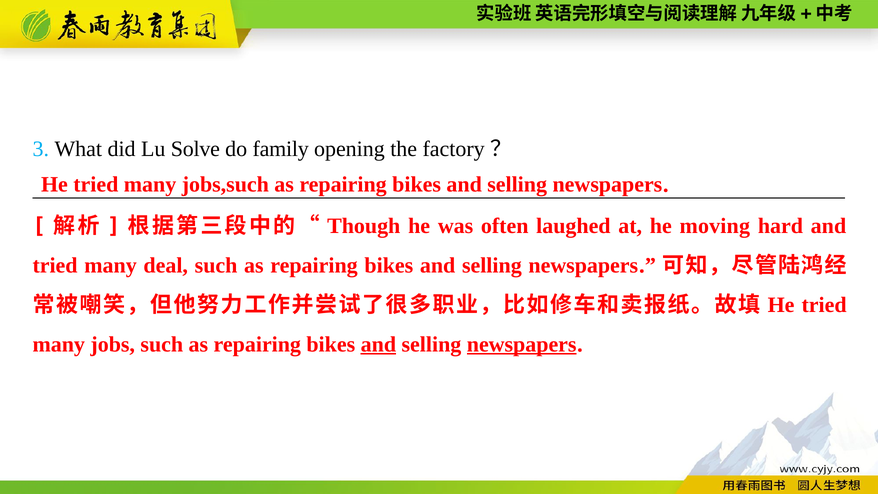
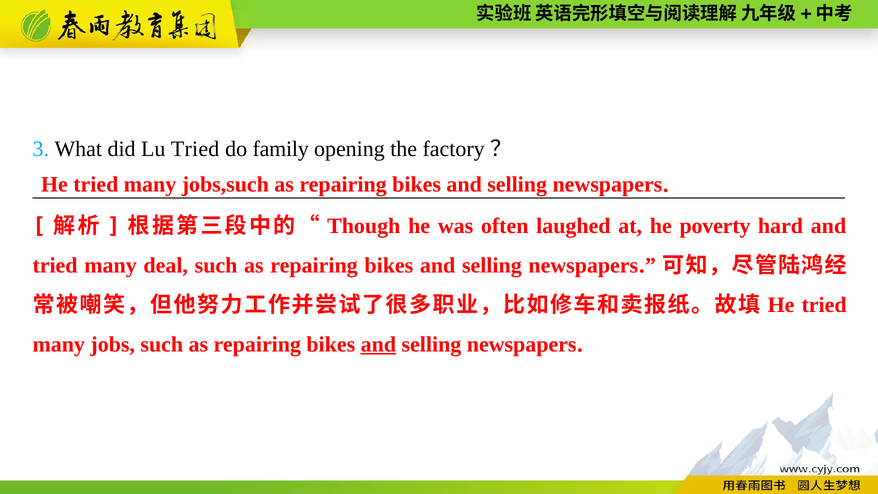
Lu Solve: Solve -> Tried (195, 149)
moving: moving -> poverty (715, 226)
newspapers underline: present -> none (522, 344)
